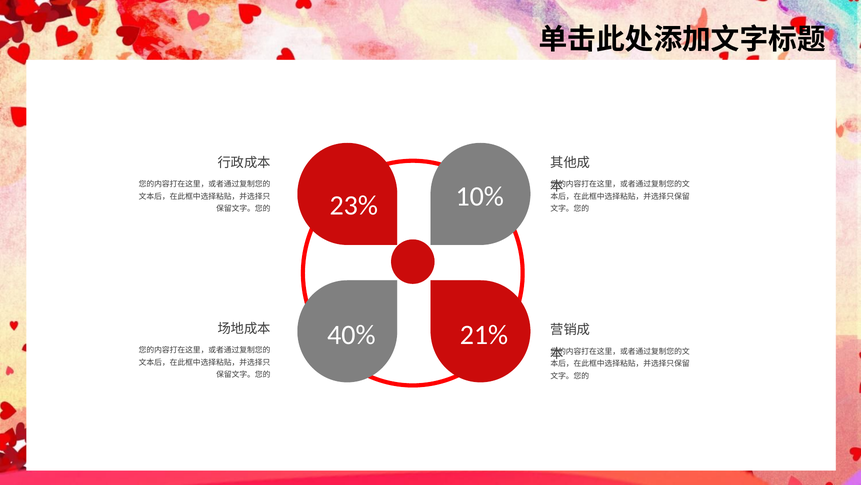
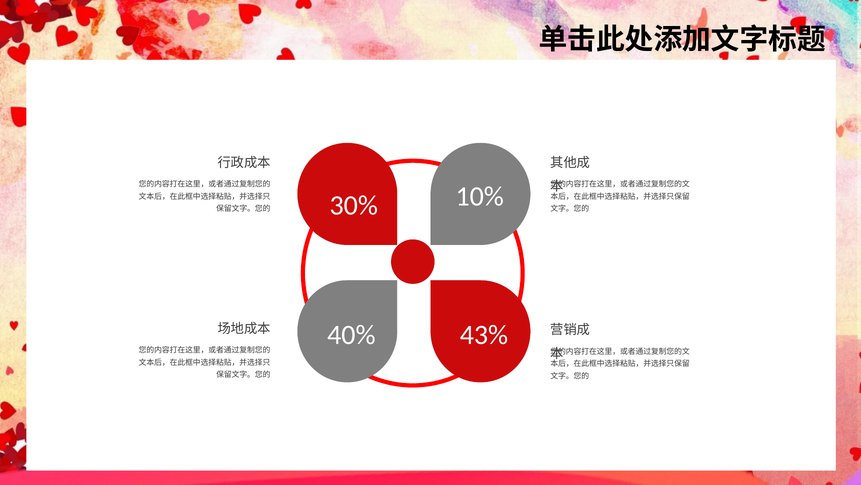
23%: 23% -> 30% (354, 205)
21%: 21% -> 43% (484, 334)
